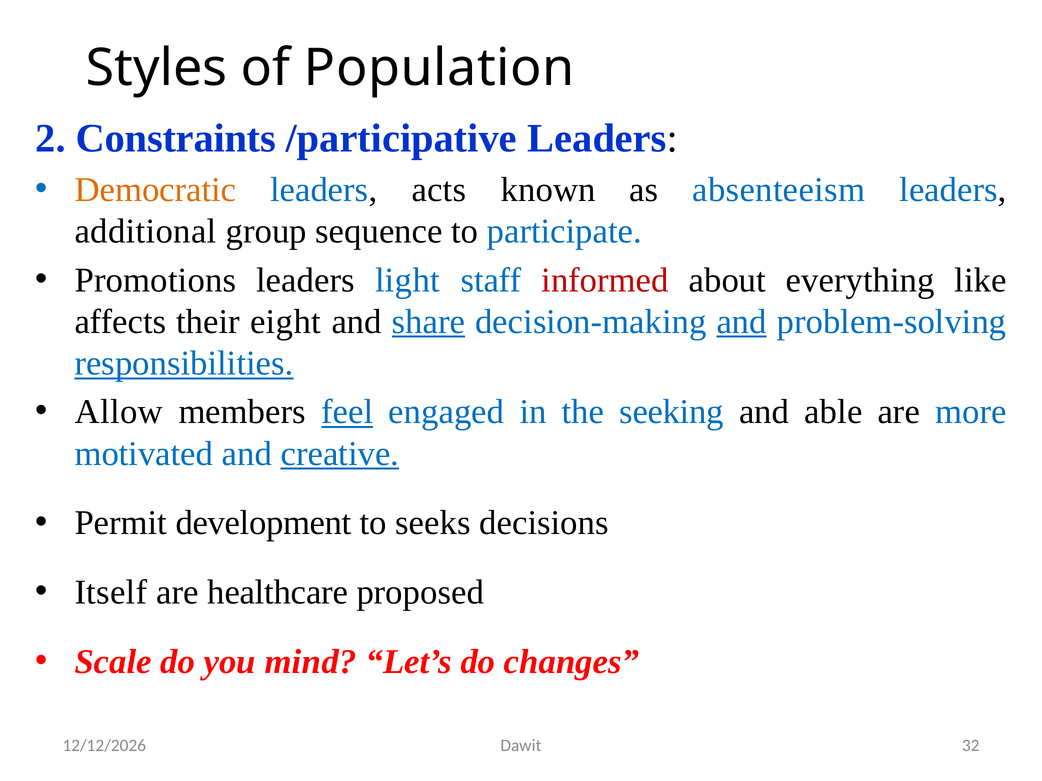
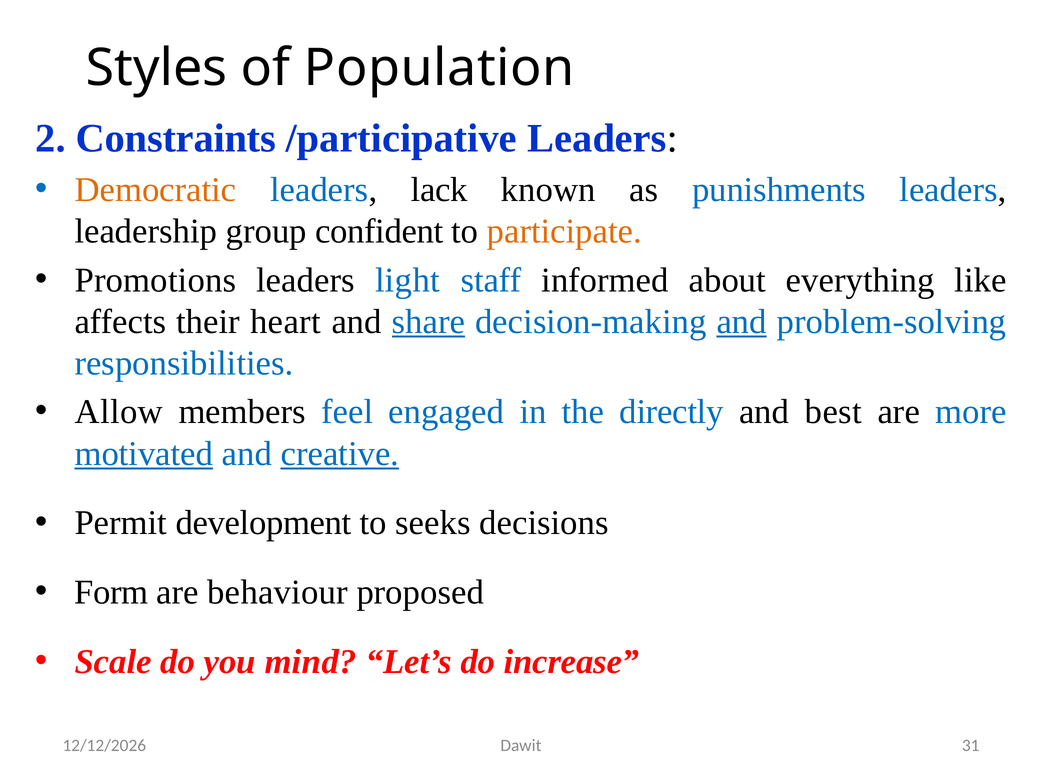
acts: acts -> lack (439, 190)
absenteeism: absenteeism -> punishments (779, 190)
additional: additional -> leadership (146, 232)
sequence: sequence -> confident (379, 232)
participate colour: blue -> orange (564, 232)
informed colour: red -> black (605, 280)
eight: eight -> heart (286, 322)
responsibilities underline: present -> none (184, 364)
feel underline: present -> none (347, 412)
seeking: seeking -> directly (672, 412)
able: able -> best (833, 412)
motivated underline: none -> present (144, 454)
Itself: Itself -> Form (111, 593)
healthcare: healthcare -> behaviour (278, 593)
changes: changes -> increase (572, 662)
32: 32 -> 31 (971, 746)
